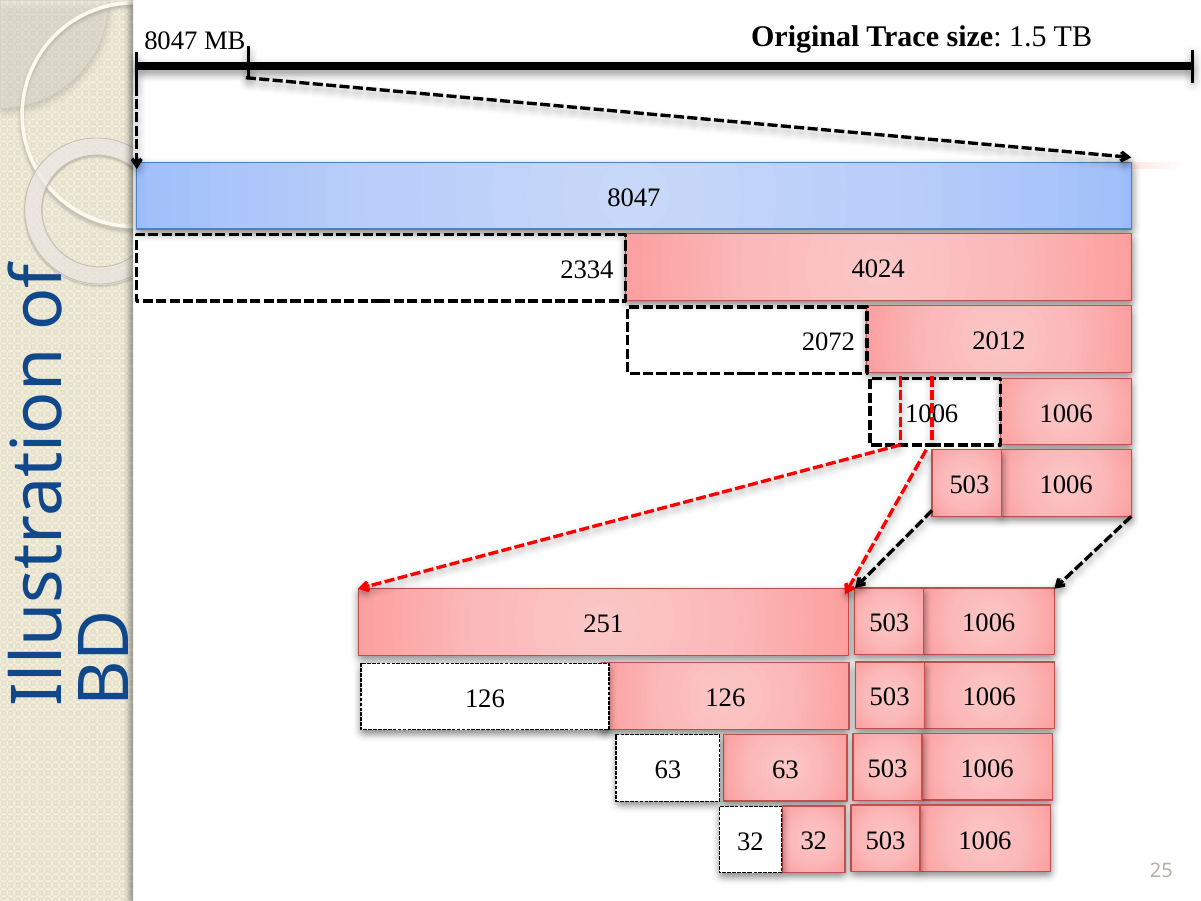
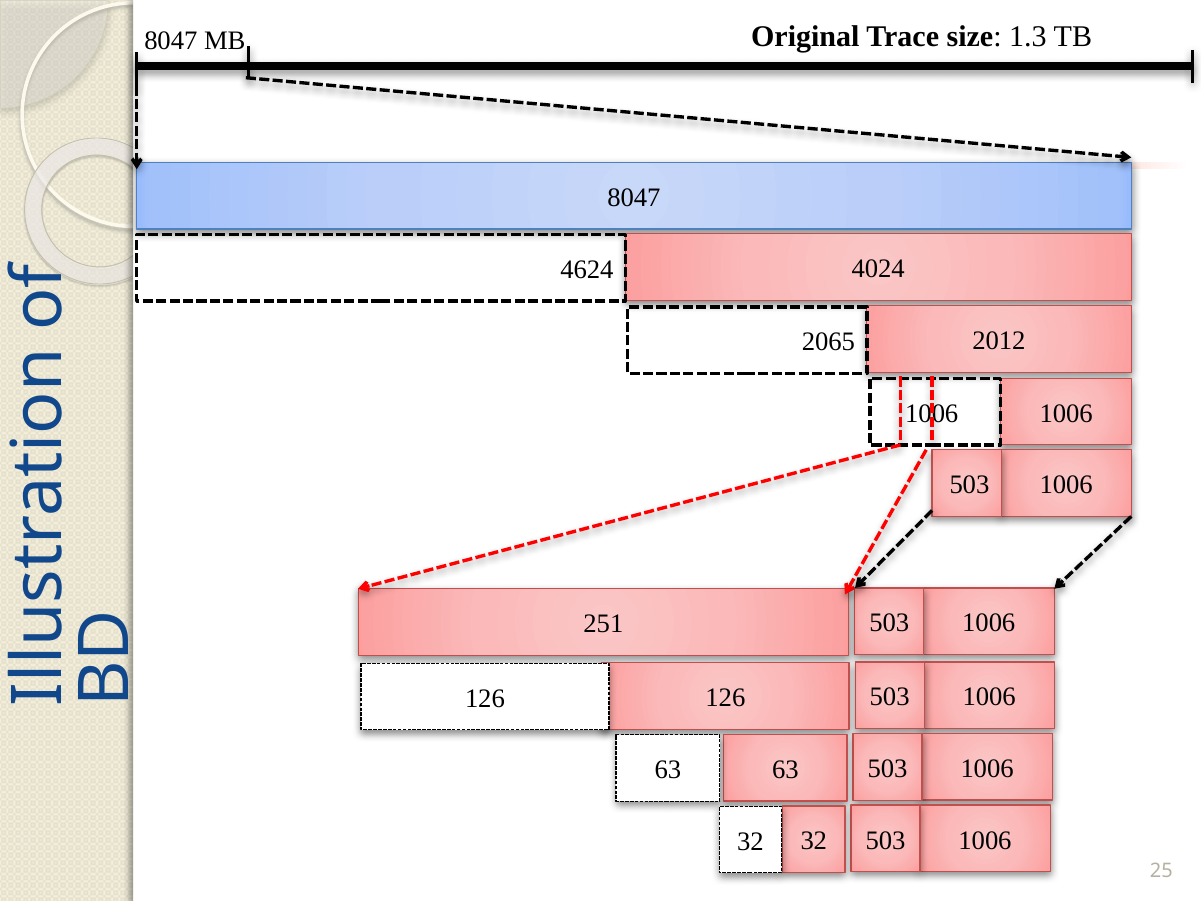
1.5: 1.5 -> 1.3 (1028, 36)
2334: 2334 -> 4624 (587, 270)
2072: 2072 -> 2065 (828, 342)
